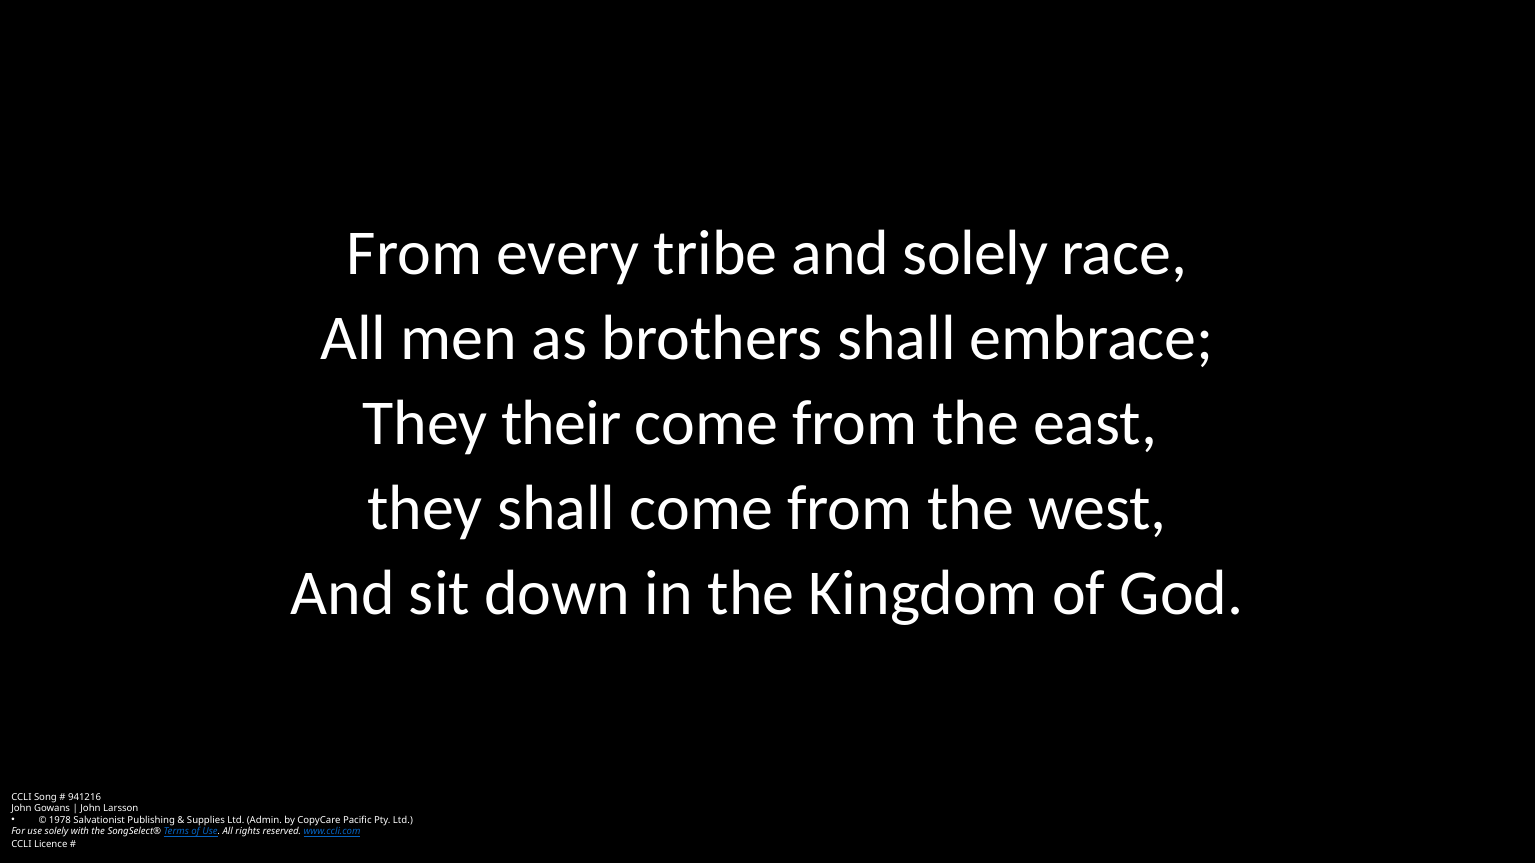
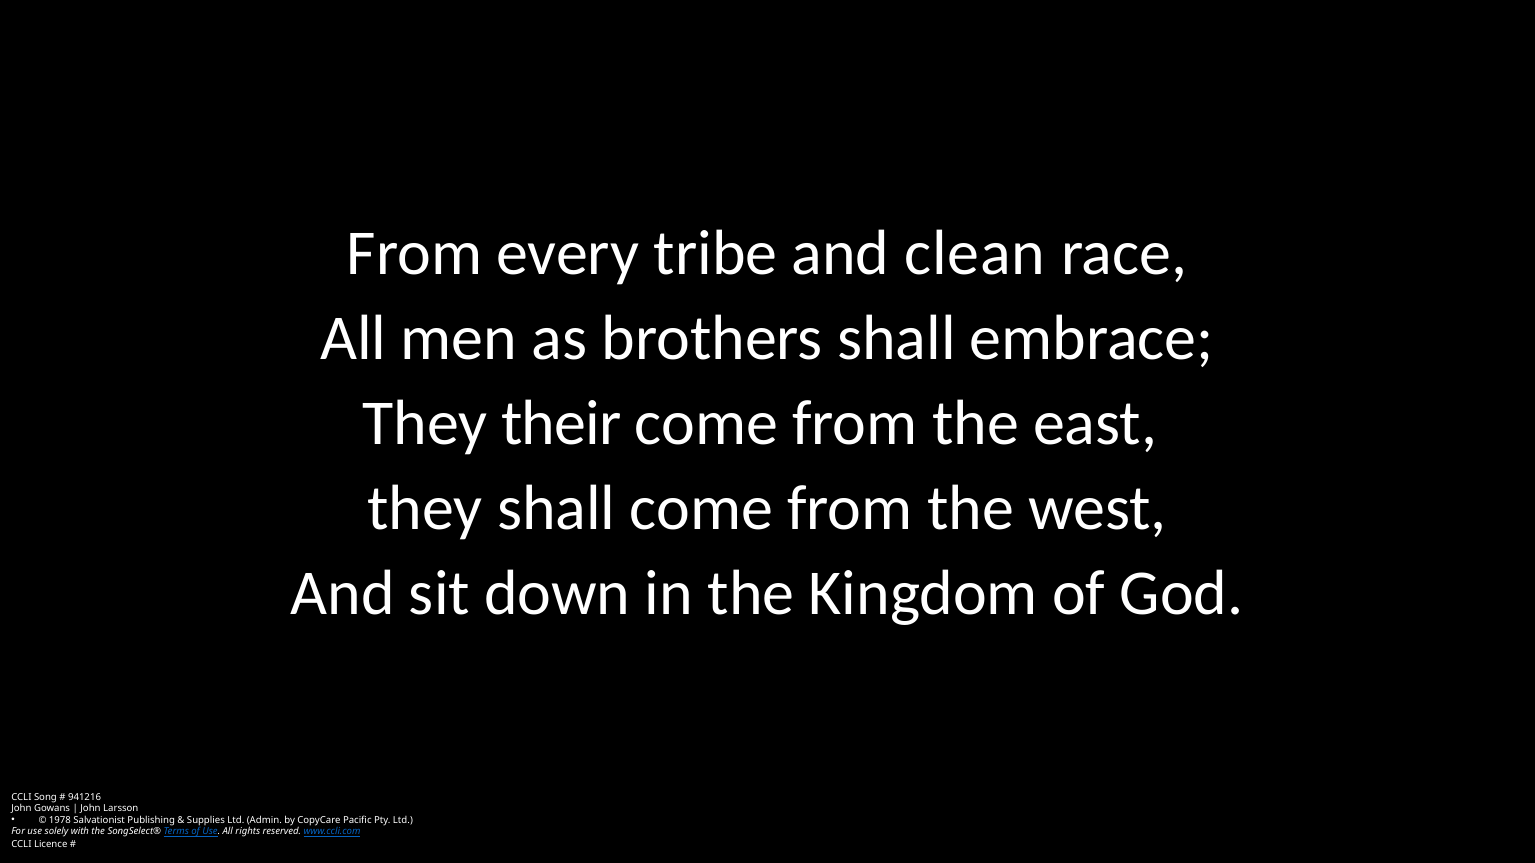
and solely: solely -> clean (975, 254)
